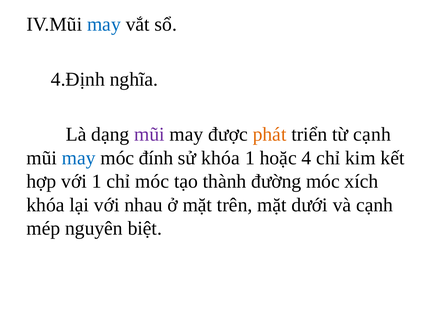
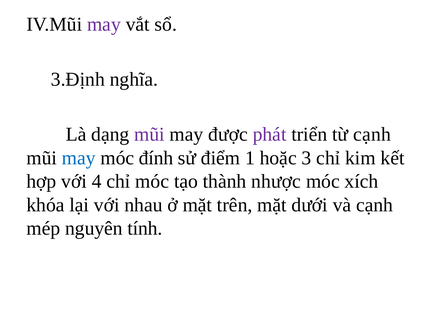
may colour: blue -> purple (104, 24)
4.Định: 4.Định -> 3.Định (78, 79)
phát colour: orange -> purple (270, 134)
sử khóa: khóa -> điểm (220, 158)
4: 4 -> 3 (307, 158)
với 1: 1 -> 4 (97, 181)
đường: đường -> nhược (276, 181)
biệt: biệt -> tính (145, 228)
